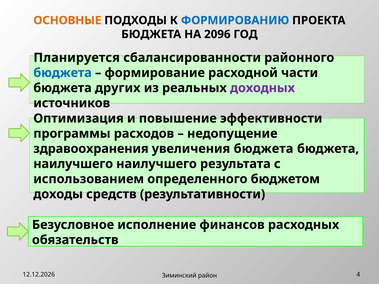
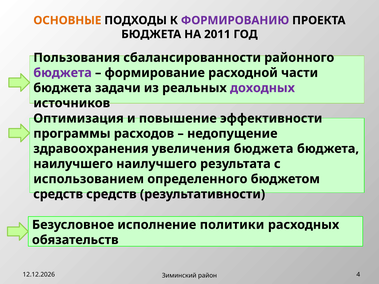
ФОРМИРОВАНИЮ colour: blue -> purple (235, 20)
2096: 2096 -> 2011 (217, 34)
Планируется: Планируется -> Пользования (77, 58)
бюджета colour: blue -> purple (63, 73)
других: других -> задачи (118, 88)
доходы: доходы -> средств (58, 194)
финансов: финансов -> политики (232, 225)
